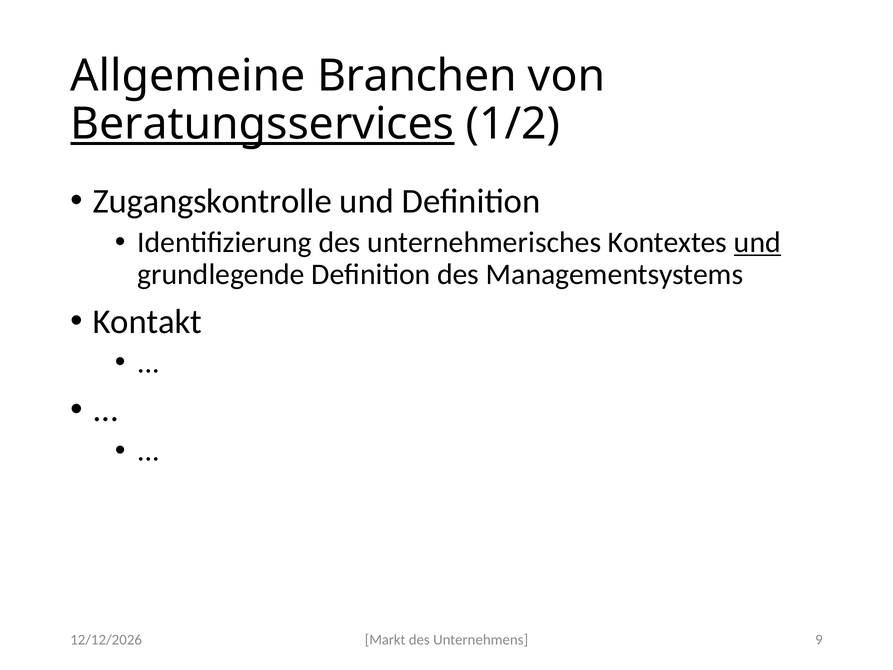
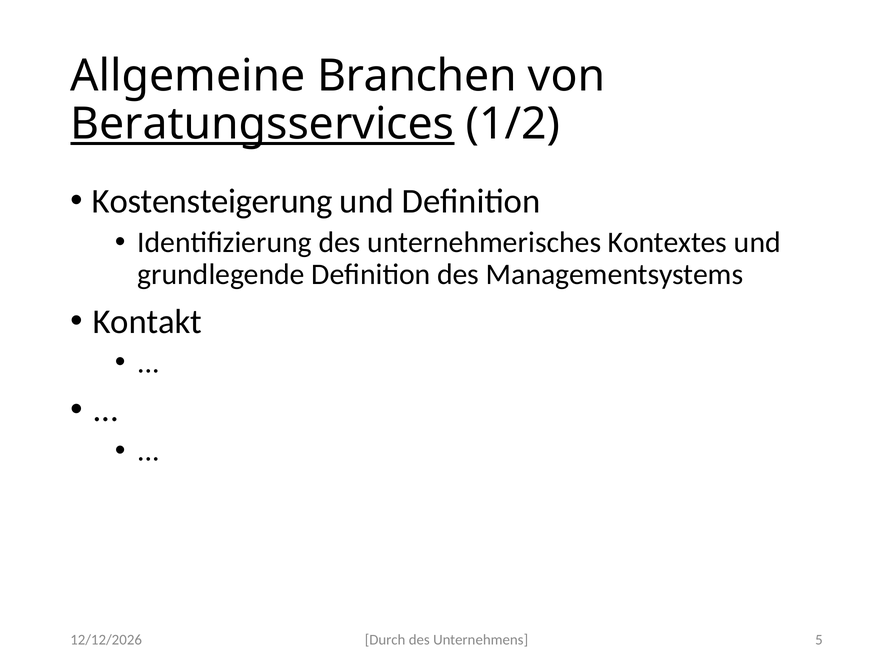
Zugangskontrolle: Zugangskontrolle -> Kostensteigerung (212, 201)
und underline: present -> none (757, 242)
9: 9 -> 5 (819, 639)
Markt: Markt -> Durch (385, 640)
